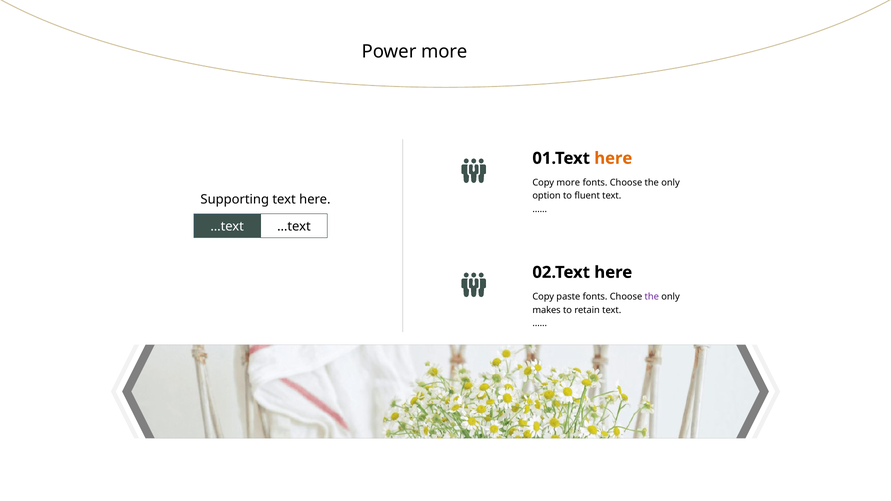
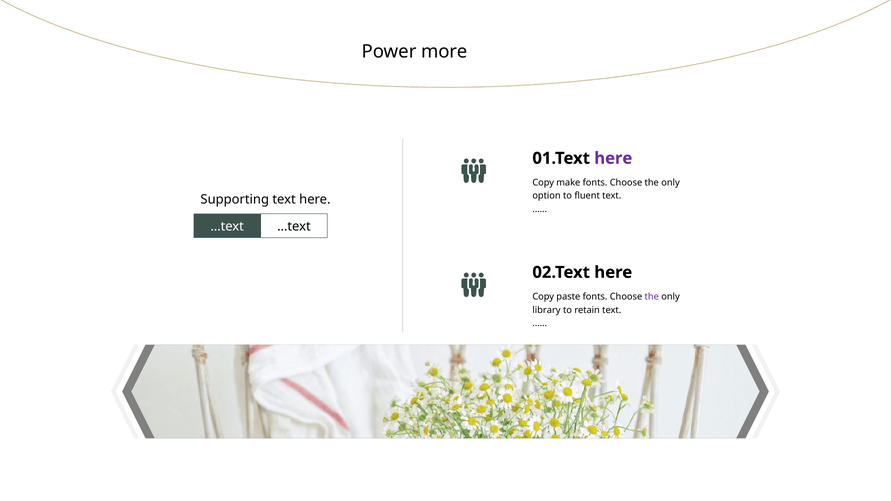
here colour: orange -> purple (613, 158)
Copy more: more -> make (568, 183)
makes: makes -> library (546, 310)
